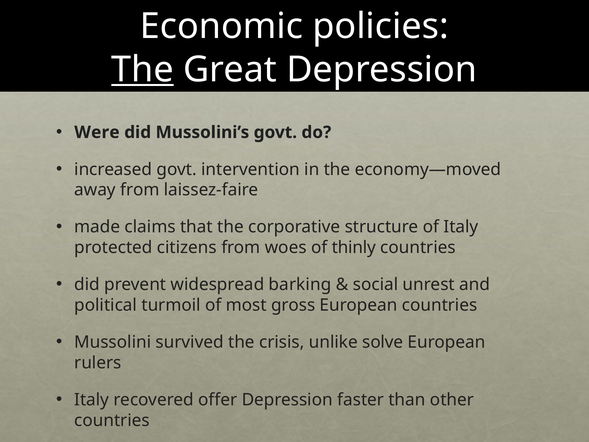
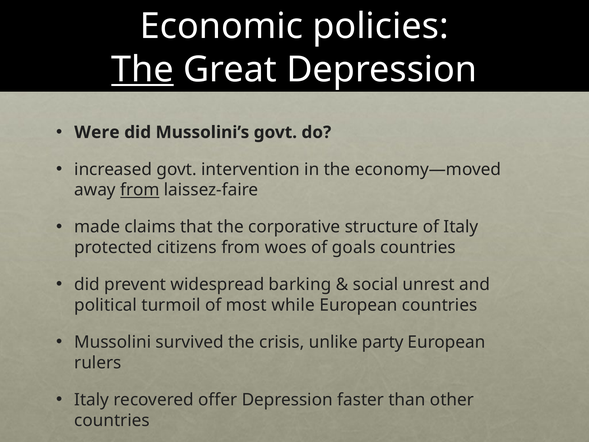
from underline: none -> present (140, 190)
thinly: thinly -> goals (354, 247)
gross: gross -> while (293, 305)
solve: solve -> party (383, 342)
